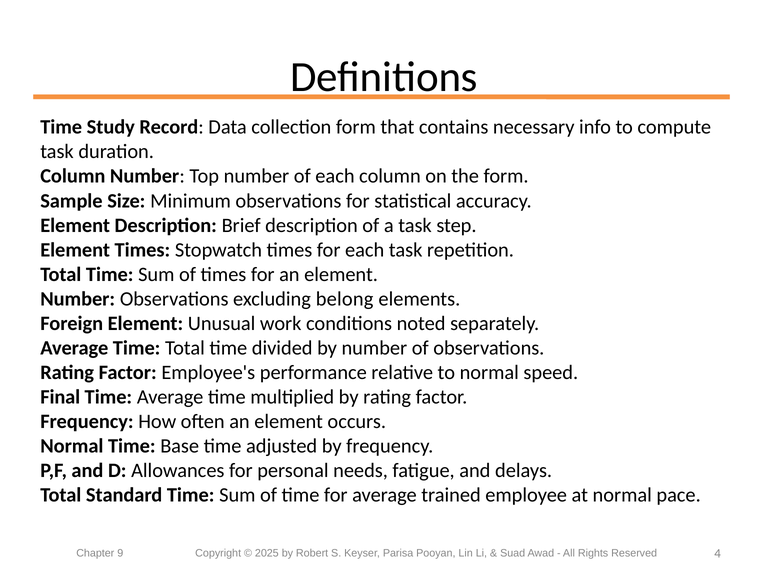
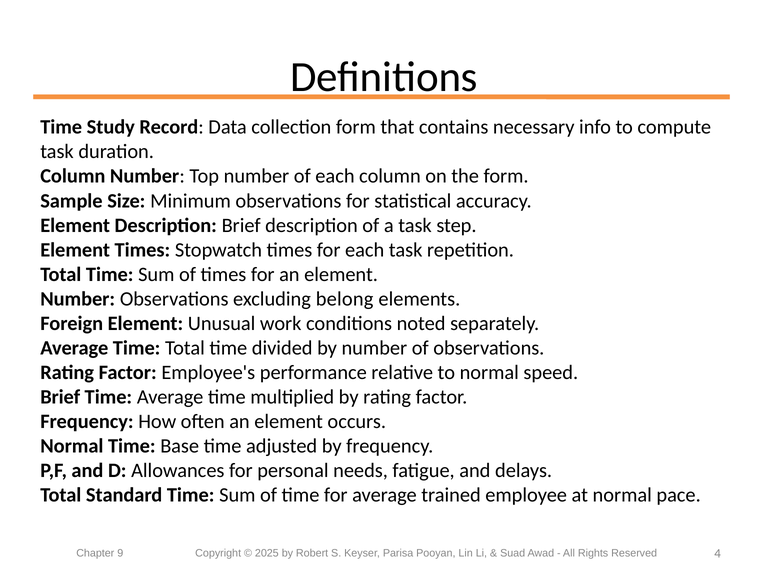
Final: Final -> Brief (60, 397)
